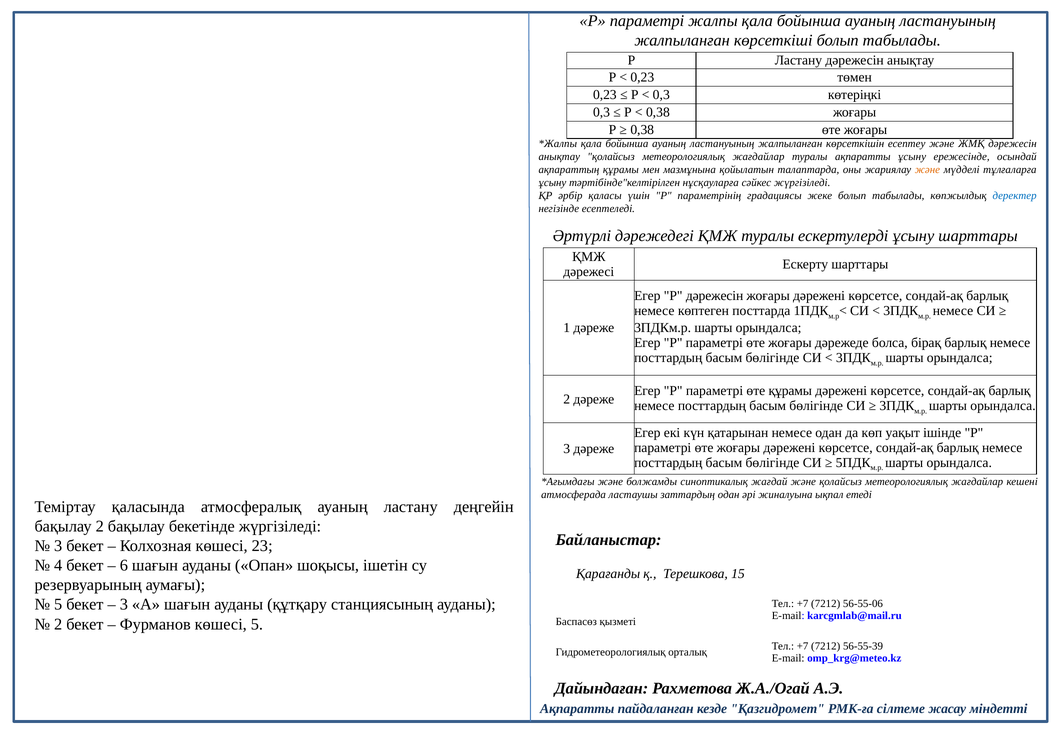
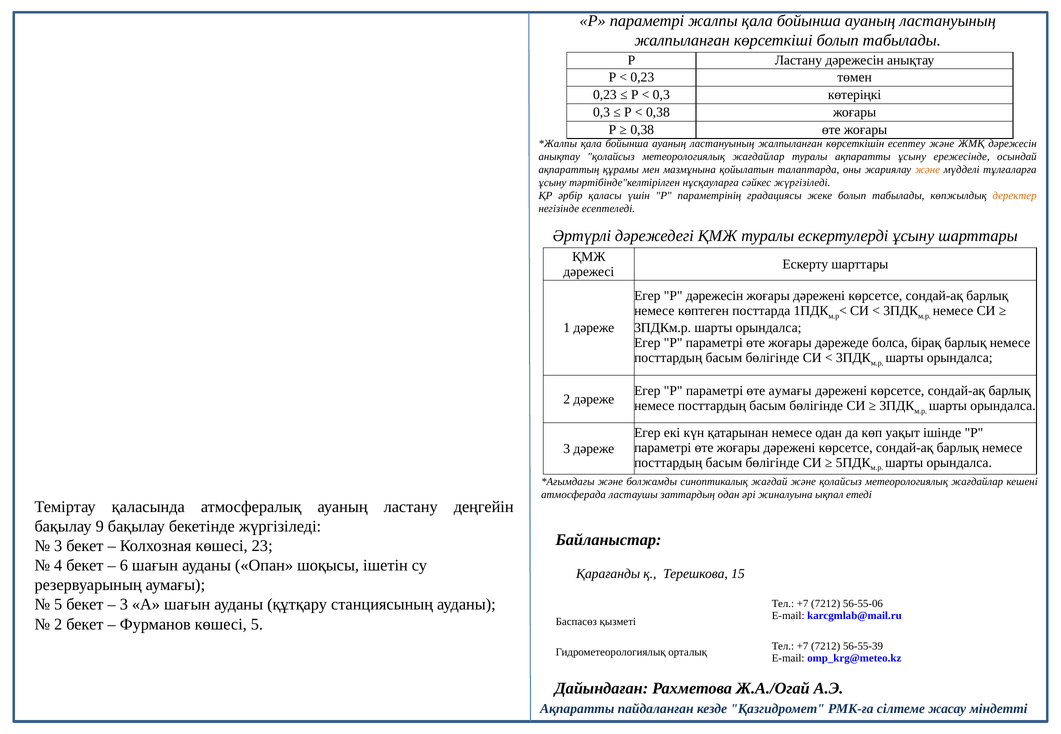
деректер colour: blue -> orange (1015, 196)
өте құрамы: құрамы -> аумағы (790, 391)
бақылау 2: 2 -> 9 (100, 527)
